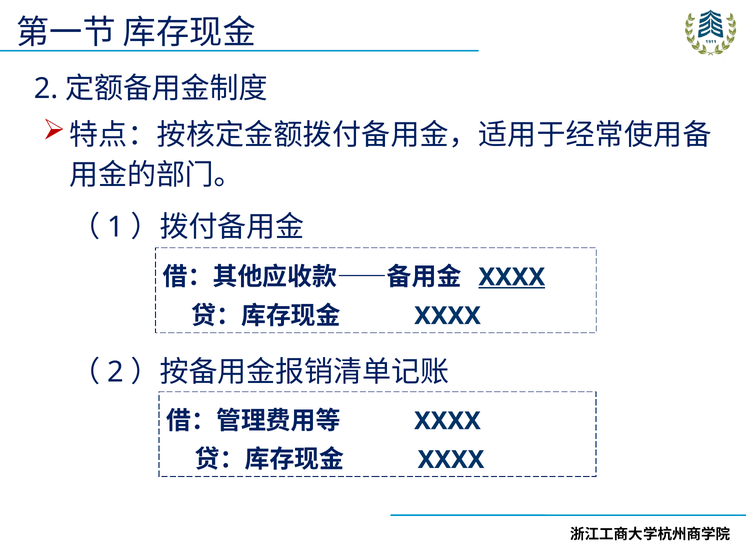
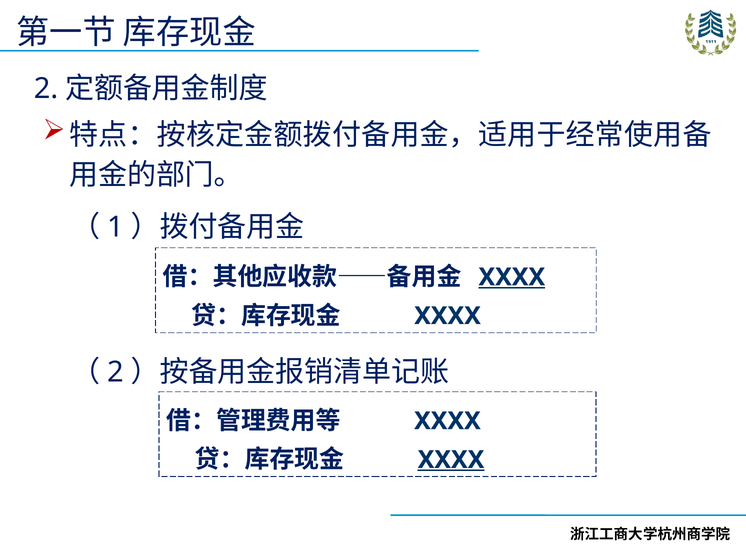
XXXX underline: none -> present (451, 459)
